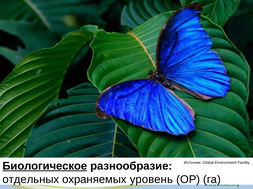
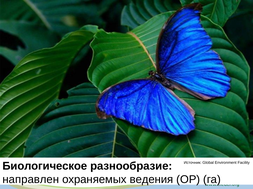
Биологическое underline: present -> none (45, 167)
отдельных: отдельных -> направлен (31, 180)
уровень: уровень -> ведения (151, 180)
